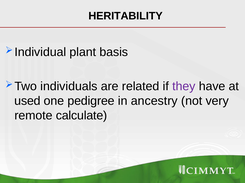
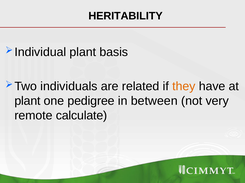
they colour: purple -> orange (184, 87)
used: used -> plant (27, 101)
ancestry: ancestry -> between (154, 101)
